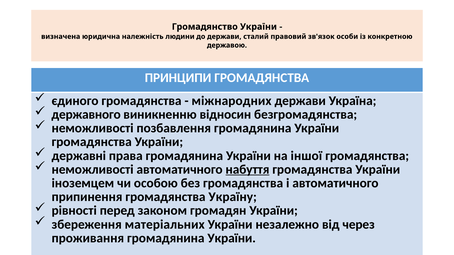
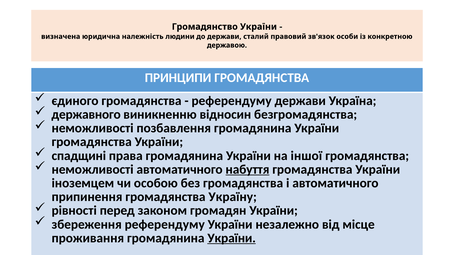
міжнародних: міжнародних -> референдуму (232, 101)
державні: державні -> спадщині (79, 156)
збереження матеріальних: матеріальних -> референдуму (165, 225)
через: через -> місце (359, 225)
України underline: none -> present (232, 238)
